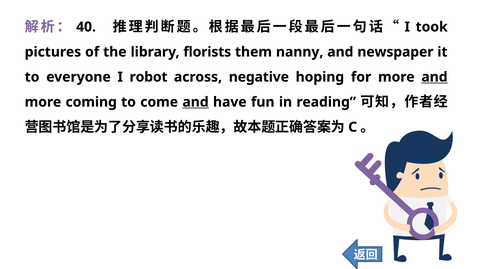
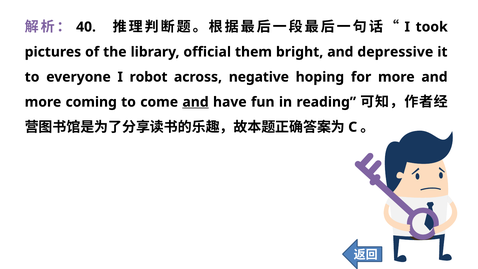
florists: florists -> official (207, 52)
nanny: nanny -> bright (300, 52)
newspaper: newspaper -> depressive (395, 52)
and underline: present -> none (434, 77)
